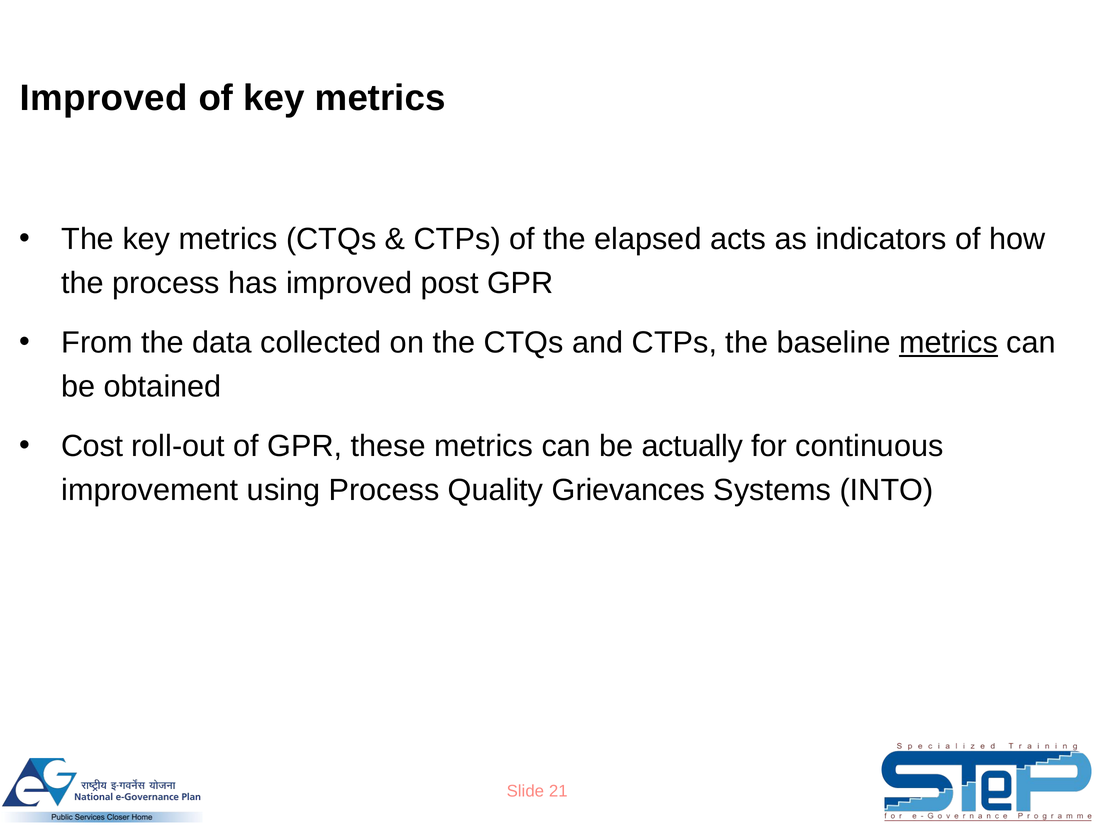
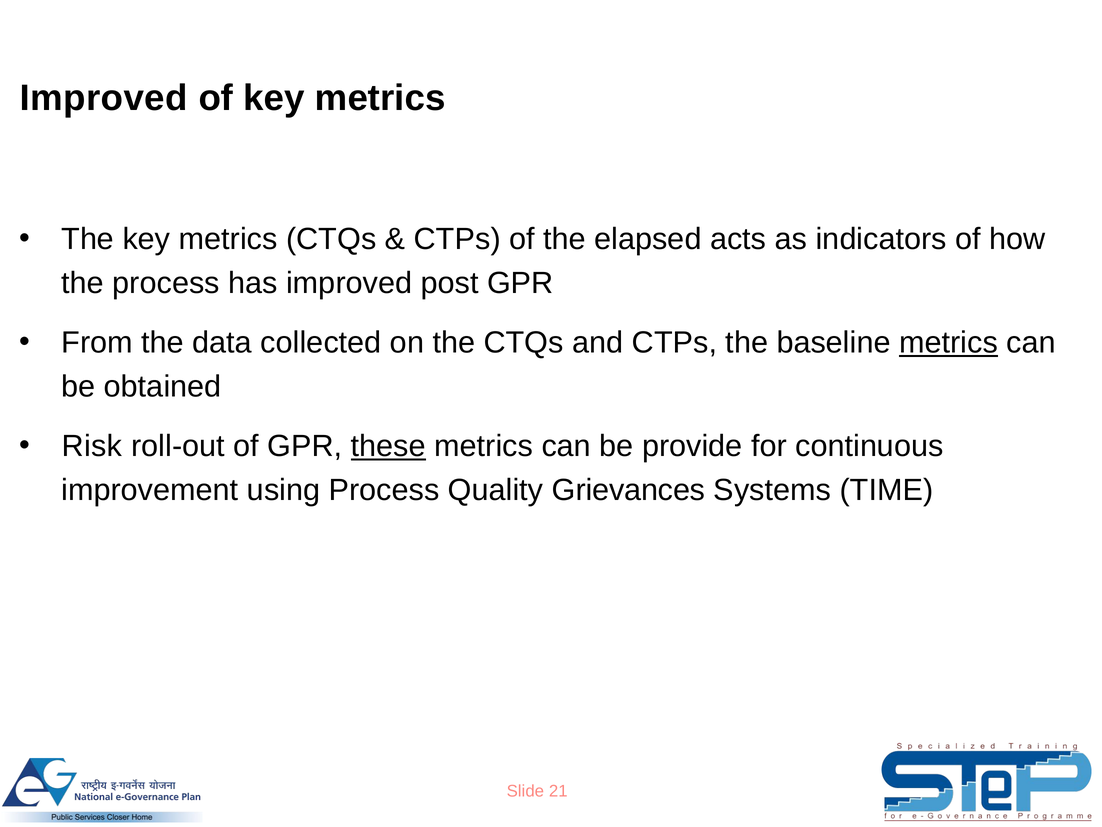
Cost: Cost -> Risk (92, 446)
these underline: none -> present (388, 446)
actually: actually -> provide (692, 446)
INTO: INTO -> TIME (886, 490)
